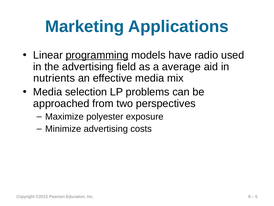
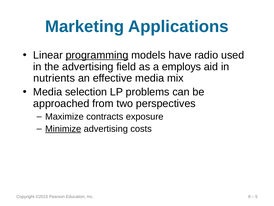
average: average -> employs (181, 67)
polyester: polyester -> contracts (105, 116)
Minimize underline: none -> present (63, 128)
